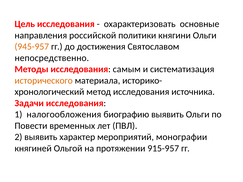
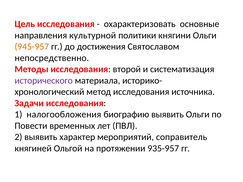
российской: российской -> культурной (93, 35)
самым: самым -> второй (127, 69)
исторического colour: orange -> purple (44, 81)
монографии: монографии -> соправитель (182, 137)
915-957: 915-957 -> 935-957 (163, 149)
